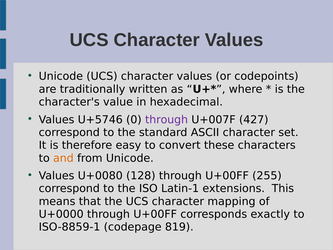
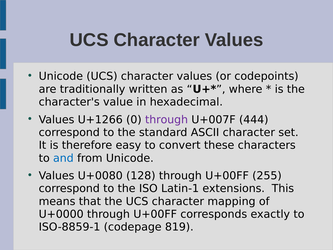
U+5746: U+5746 -> U+1266 (100, 120)
427: 427 -> 444 (254, 120)
and colour: orange -> blue (63, 158)
